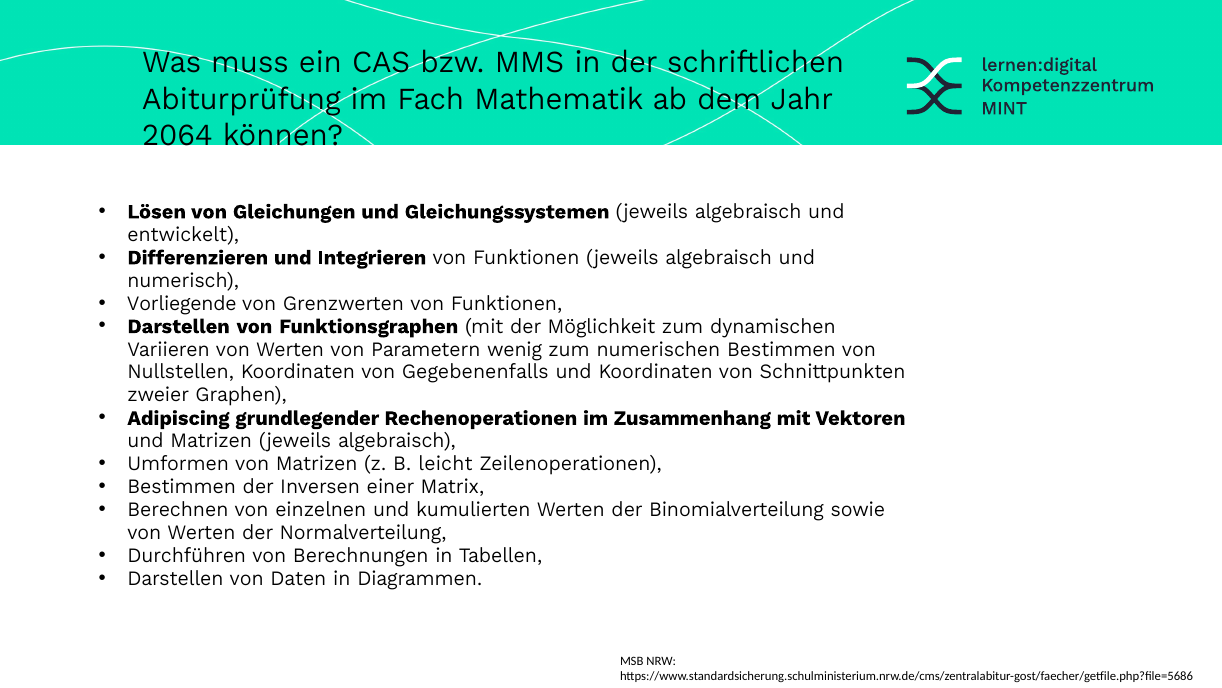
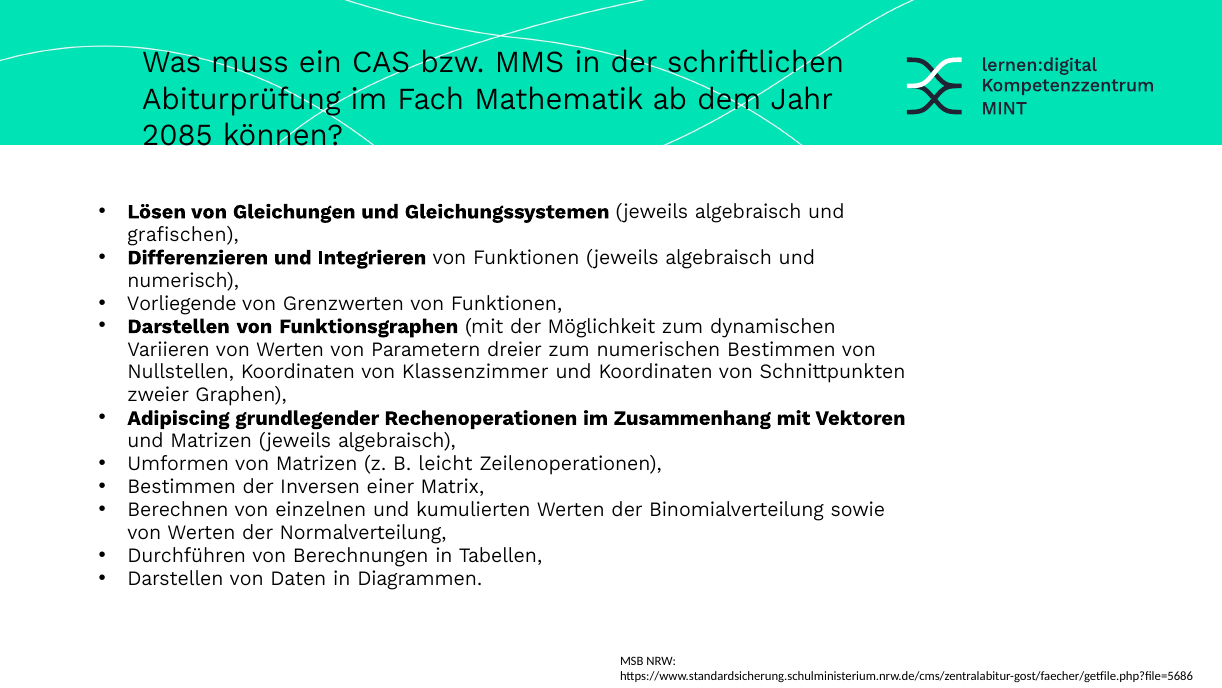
2064: 2064 -> 2085 (177, 136)
entwickelt: entwickelt -> grafischen (183, 234)
wenig: wenig -> dreier (515, 349)
Gegebenenfalls: Gegebenenfalls -> Klassenzimmer (475, 372)
